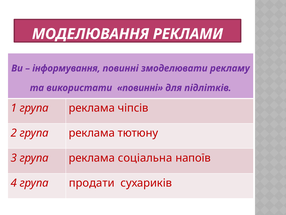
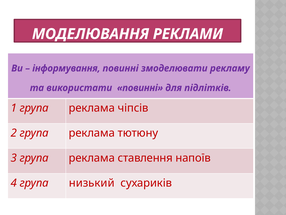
соціальна: соціальна -> ставлення (145, 158)
продати: продати -> низький (92, 183)
